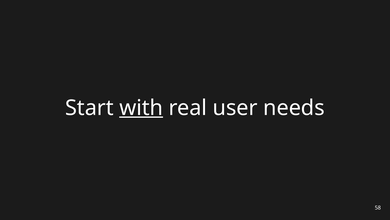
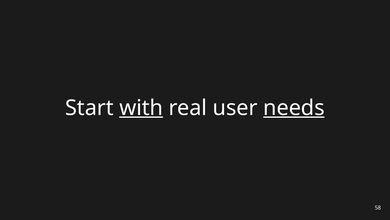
needs underline: none -> present (294, 108)
